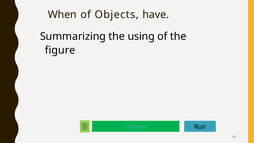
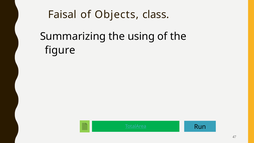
When: When -> Faisal (62, 15)
have: have -> class (156, 15)
